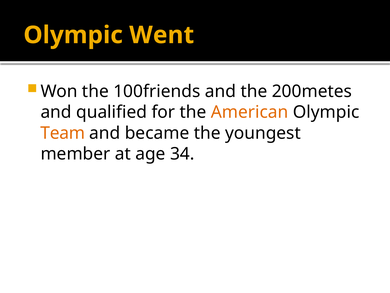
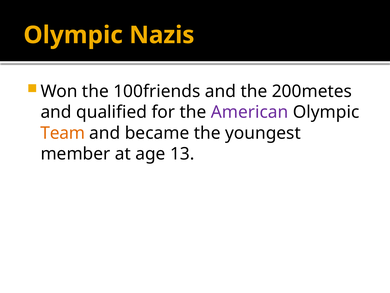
Went: Went -> Nazis (162, 35)
American colour: orange -> purple (250, 112)
34: 34 -> 13 (182, 154)
